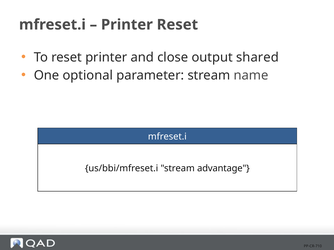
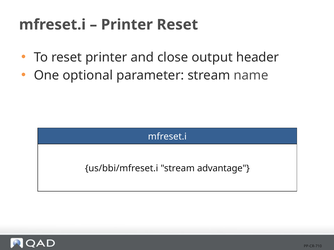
shared: shared -> header (258, 57)
